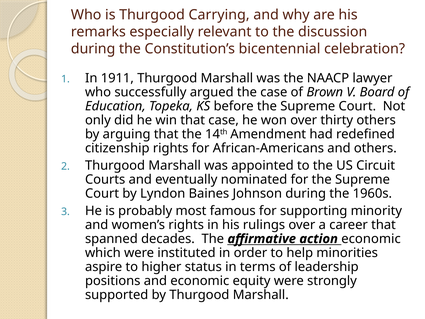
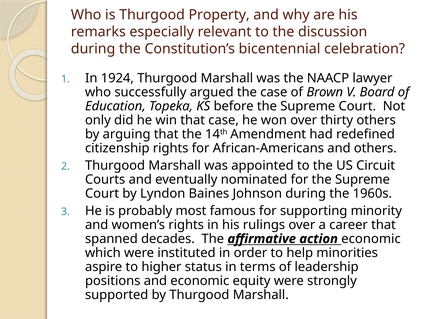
Carrying: Carrying -> Property (219, 15)
1911: 1911 -> 1924 (117, 78)
